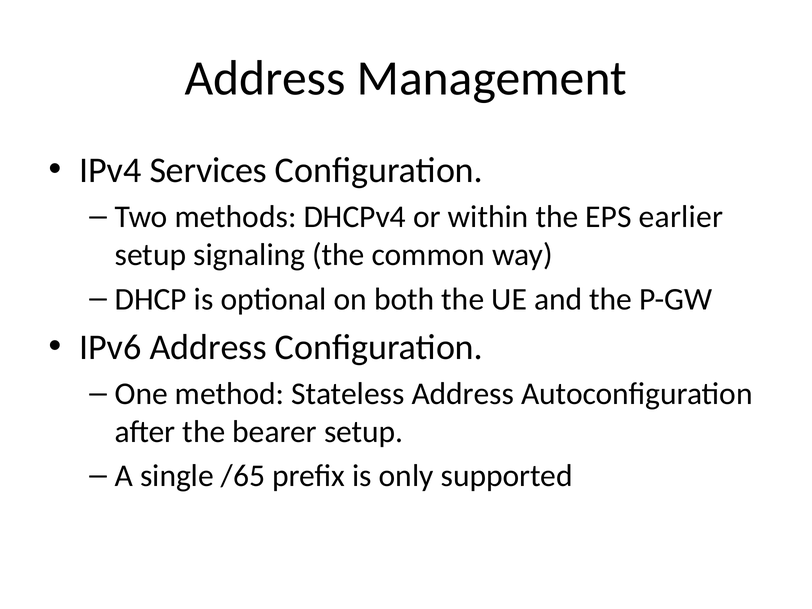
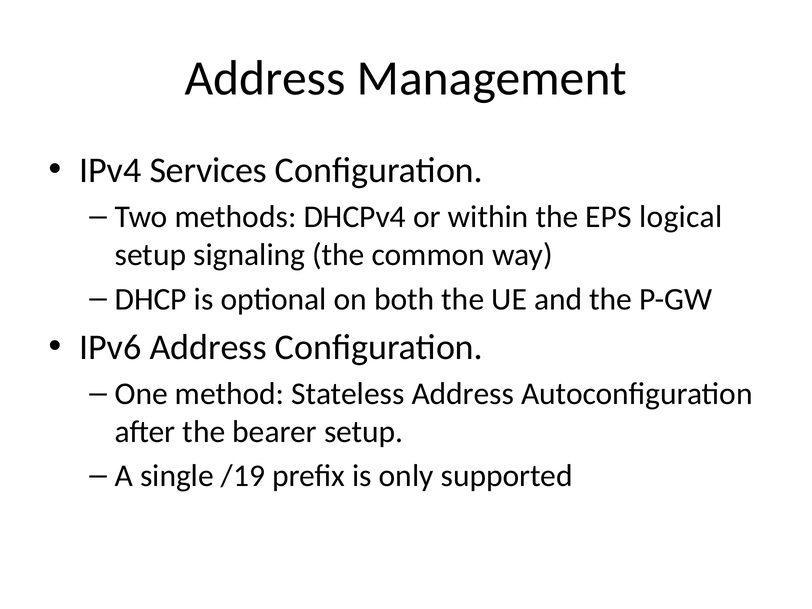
earlier: earlier -> logical (681, 217)
/65: /65 -> /19 (243, 476)
